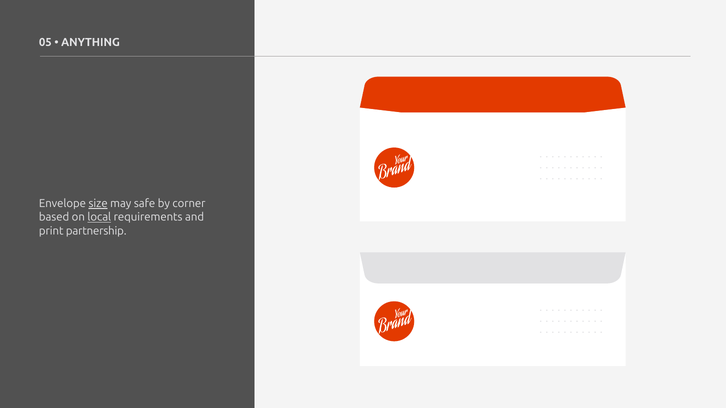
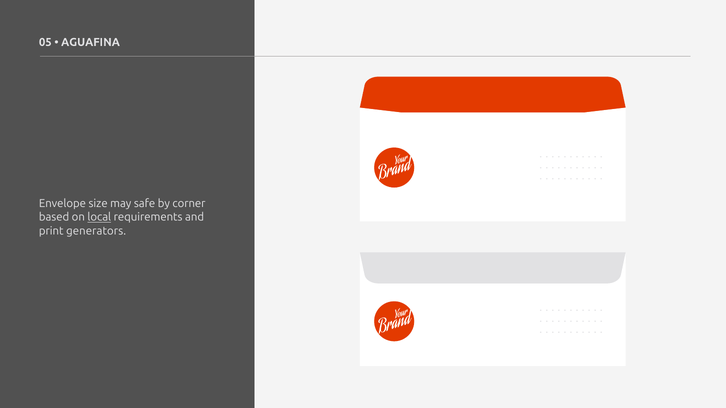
ANYTHING: ANYTHING -> AGUAFINA (90, 42)
size underline: present -> none (98, 204)
partnership: partnership -> generators (96, 231)
